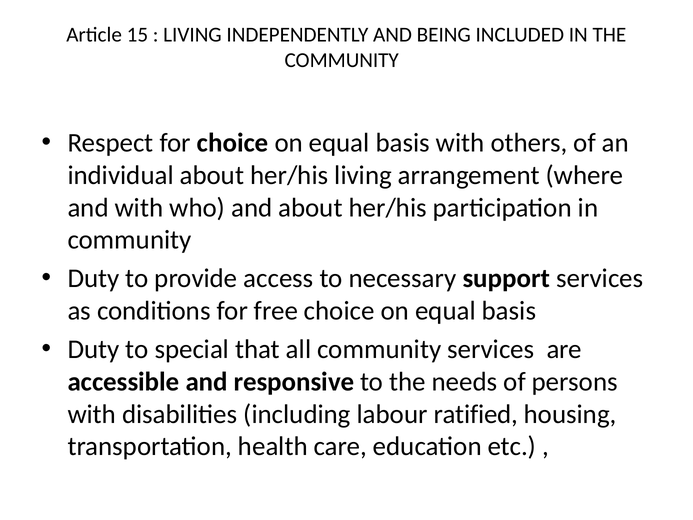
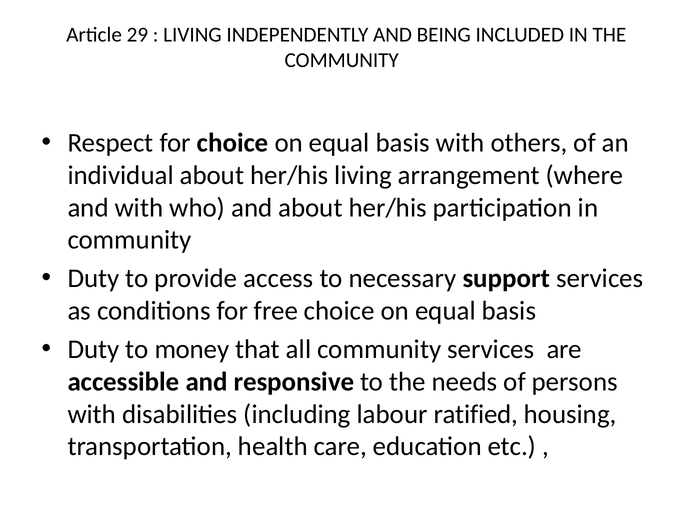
15: 15 -> 29 (137, 35)
special: special -> money (192, 349)
